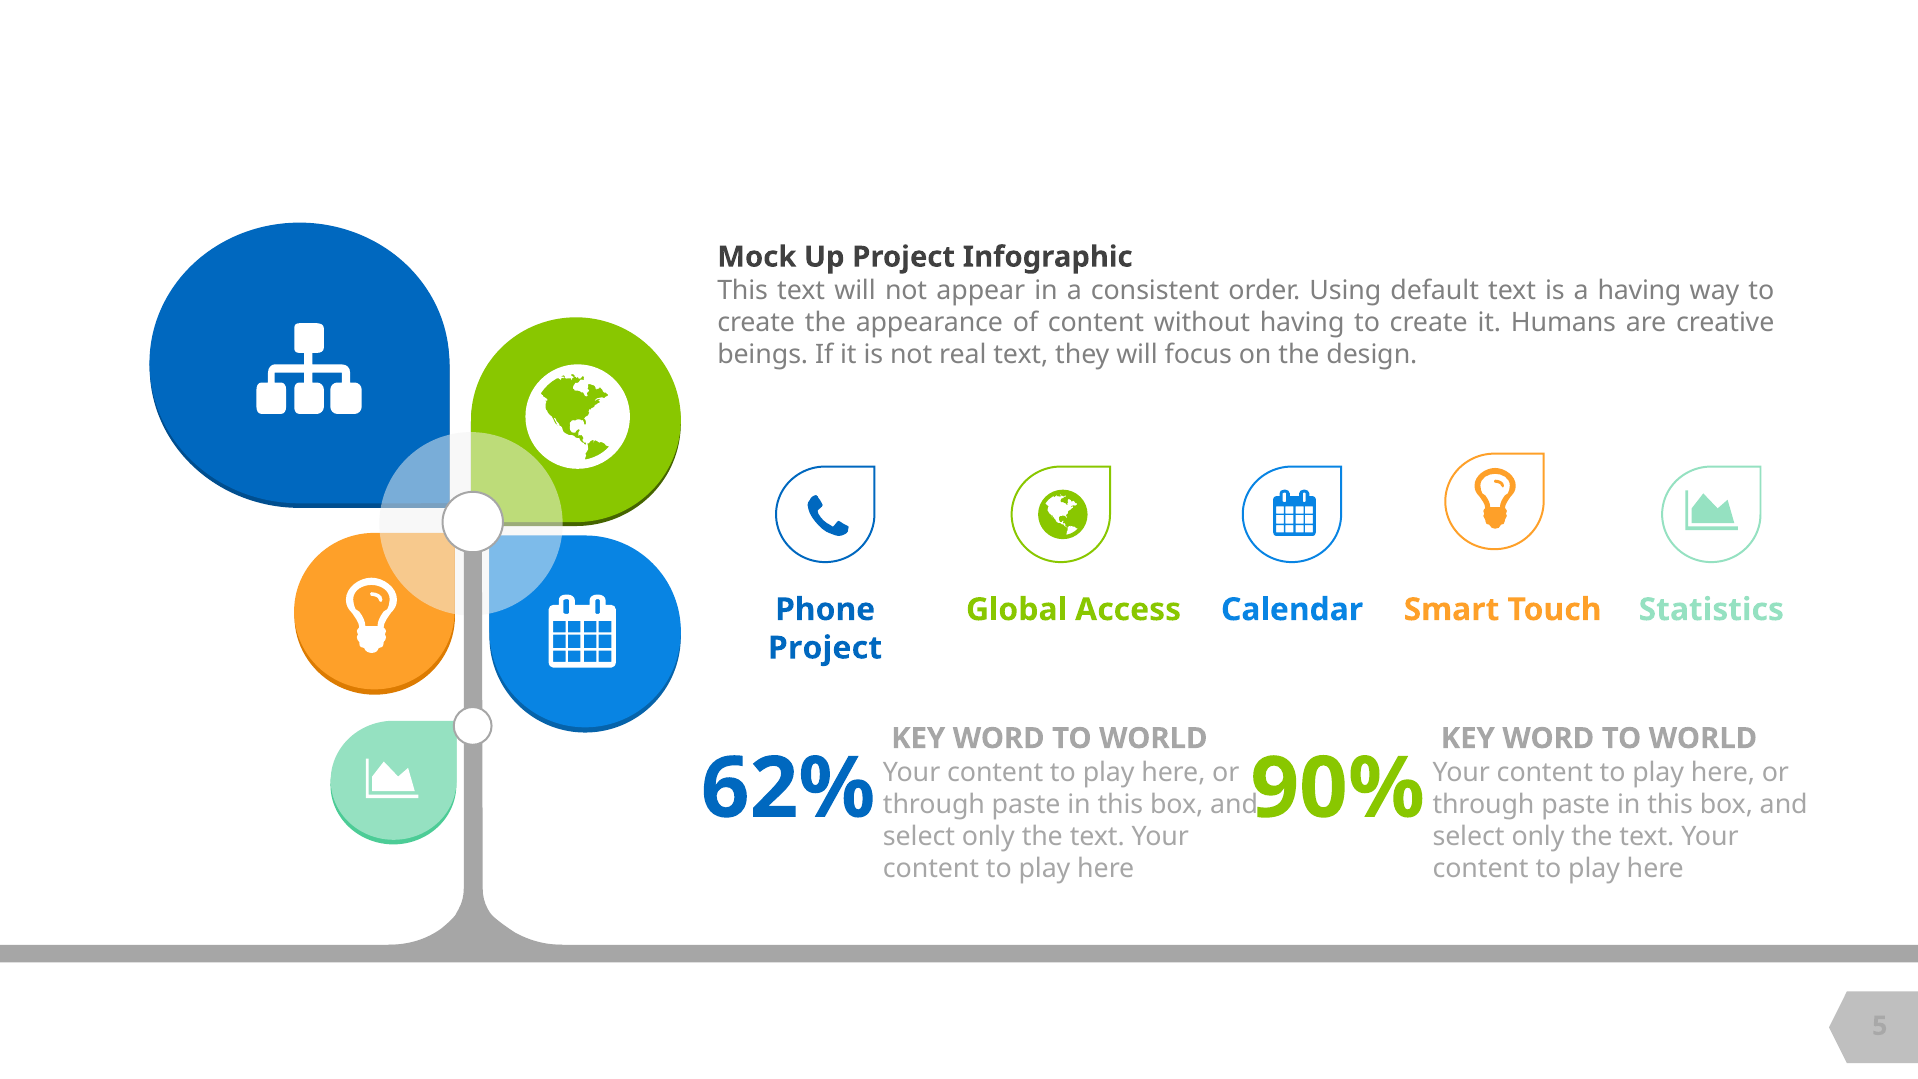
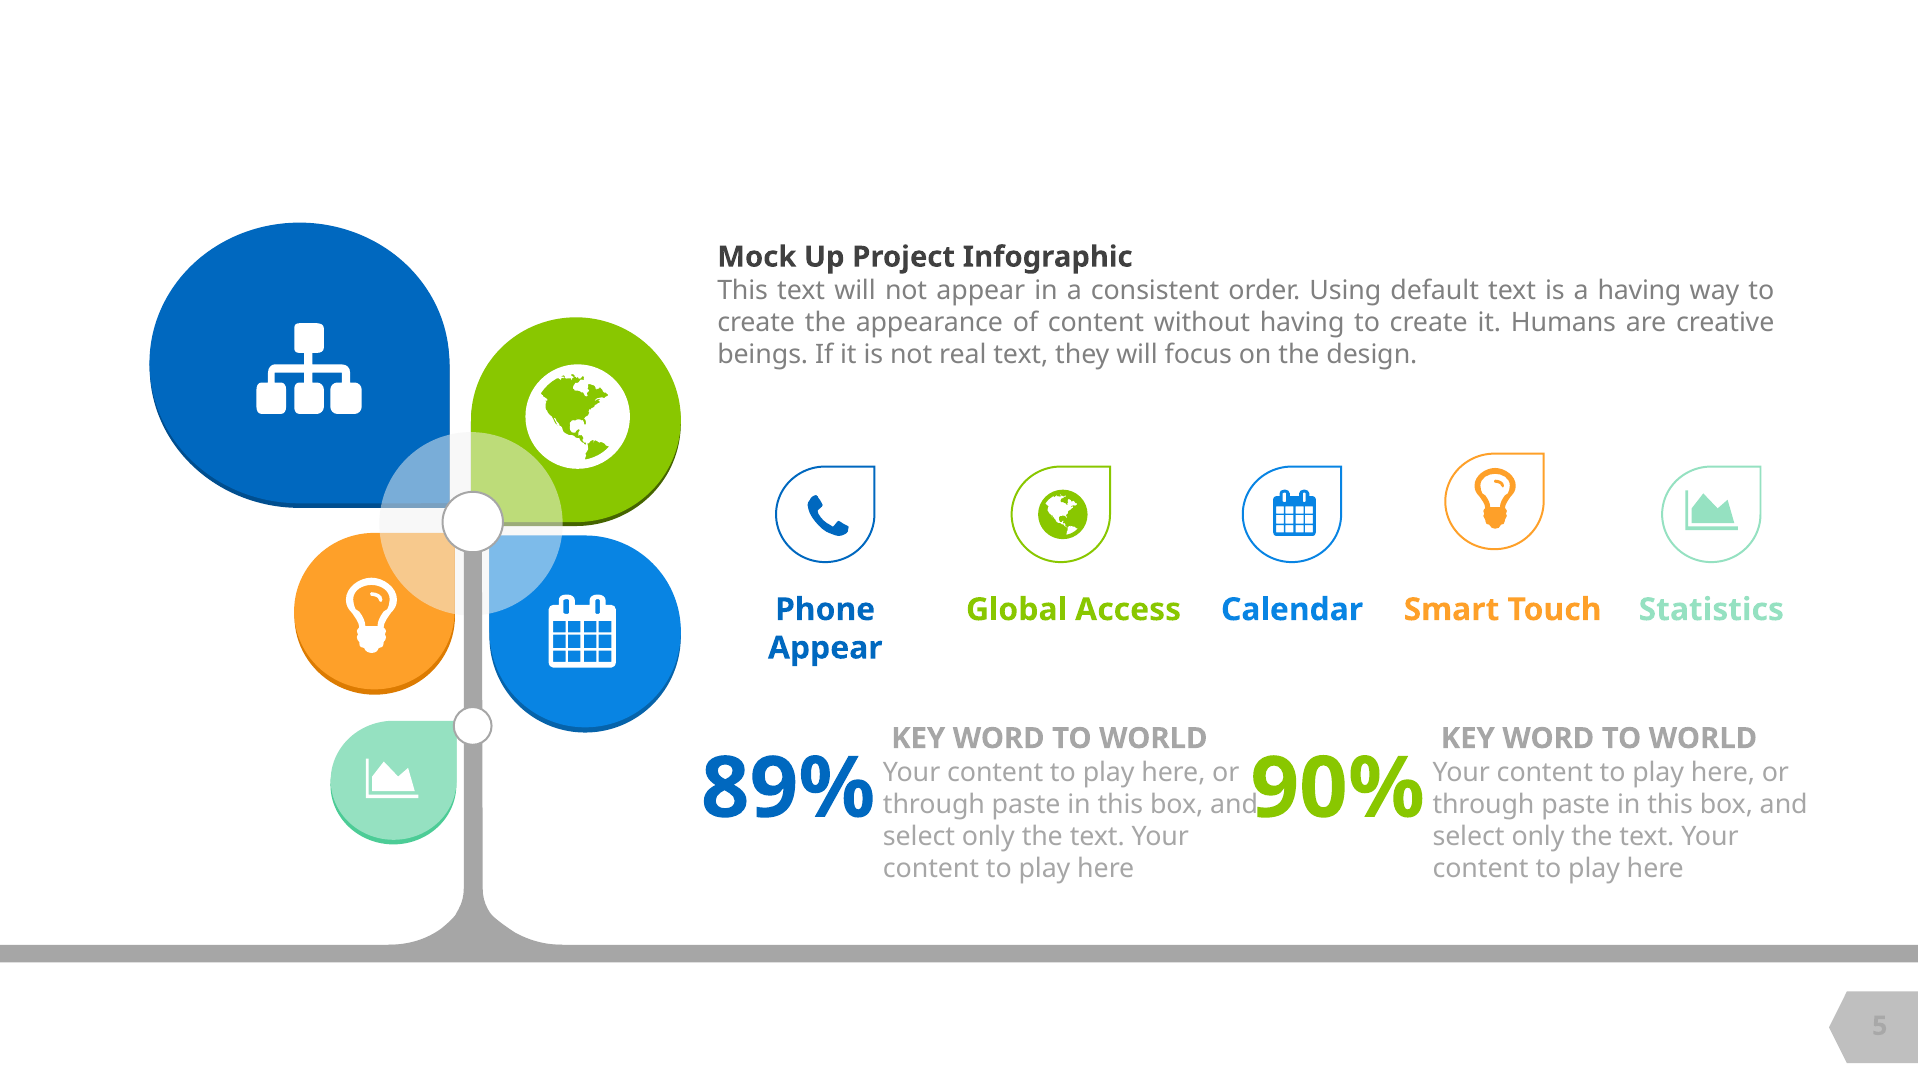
Project: Project -> Appear (825, 648)
62%: 62% -> 89% (788, 789)
